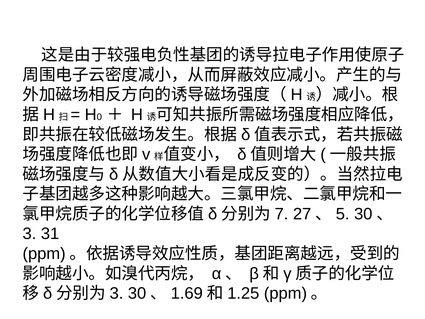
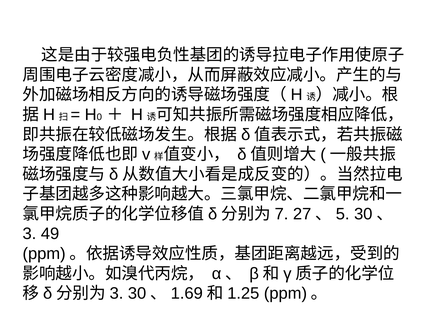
31: 31 -> 49 (50, 234)
